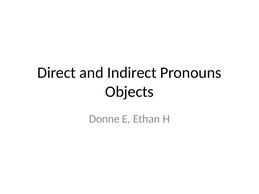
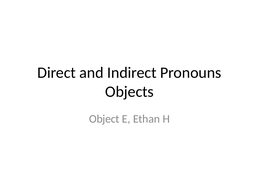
Donne: Donne -> Object (104, 119)
